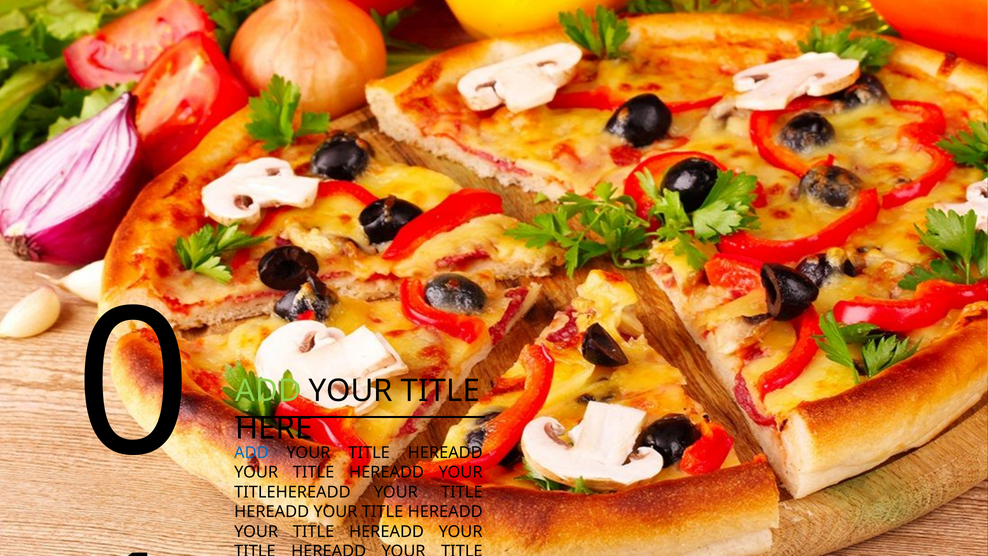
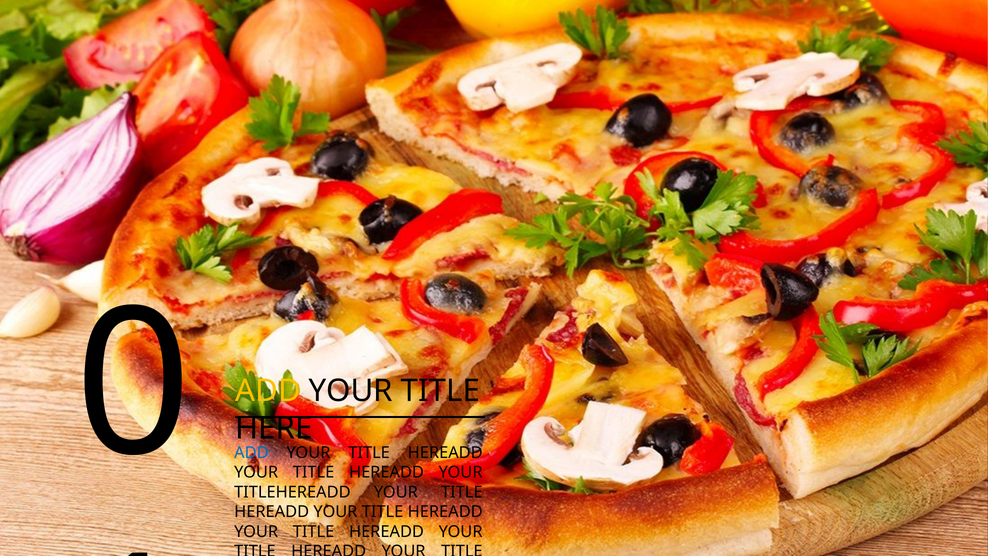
ADD colour: light green -> yellow (268, 391)
